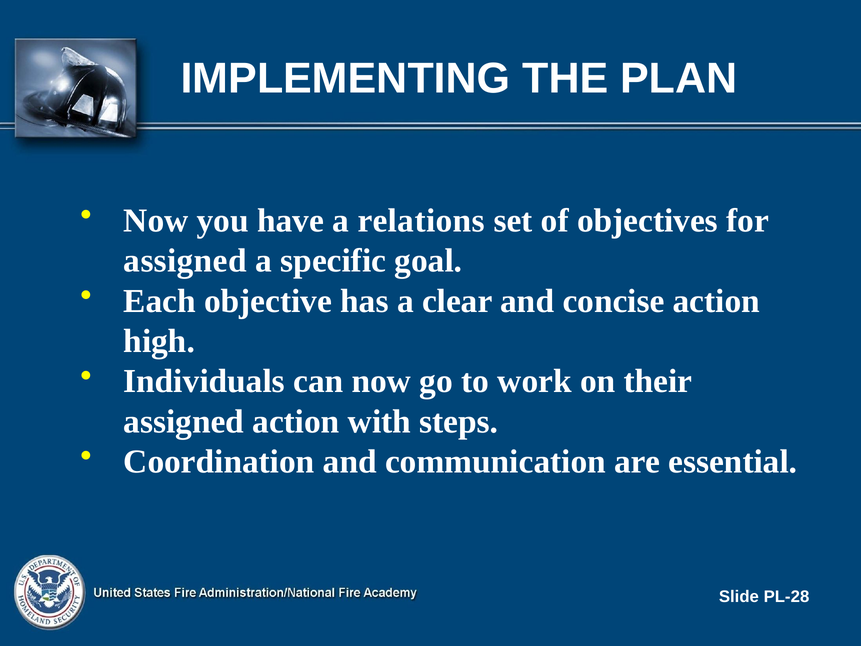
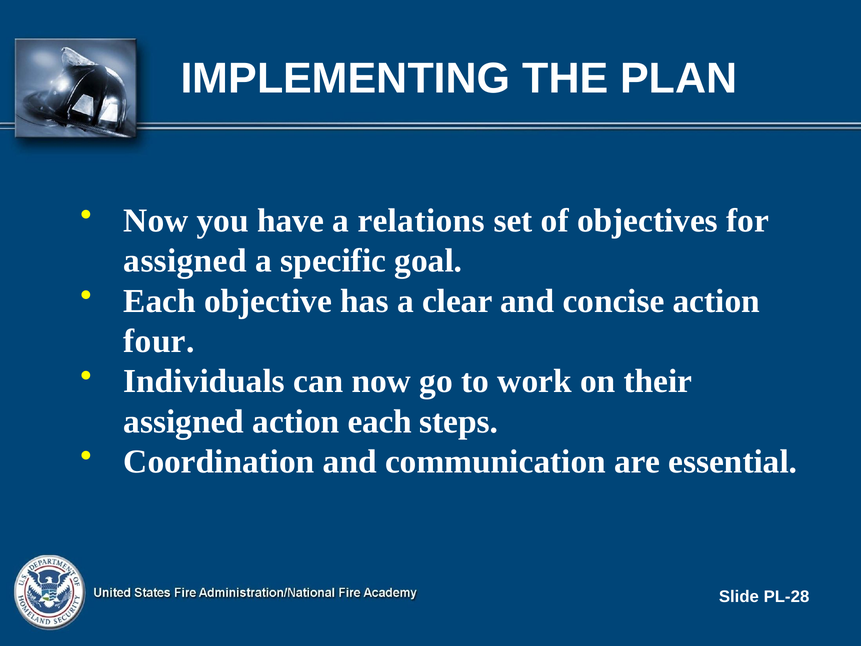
high: high -> four (159, 341)
action with: with -> each (380, 421)
